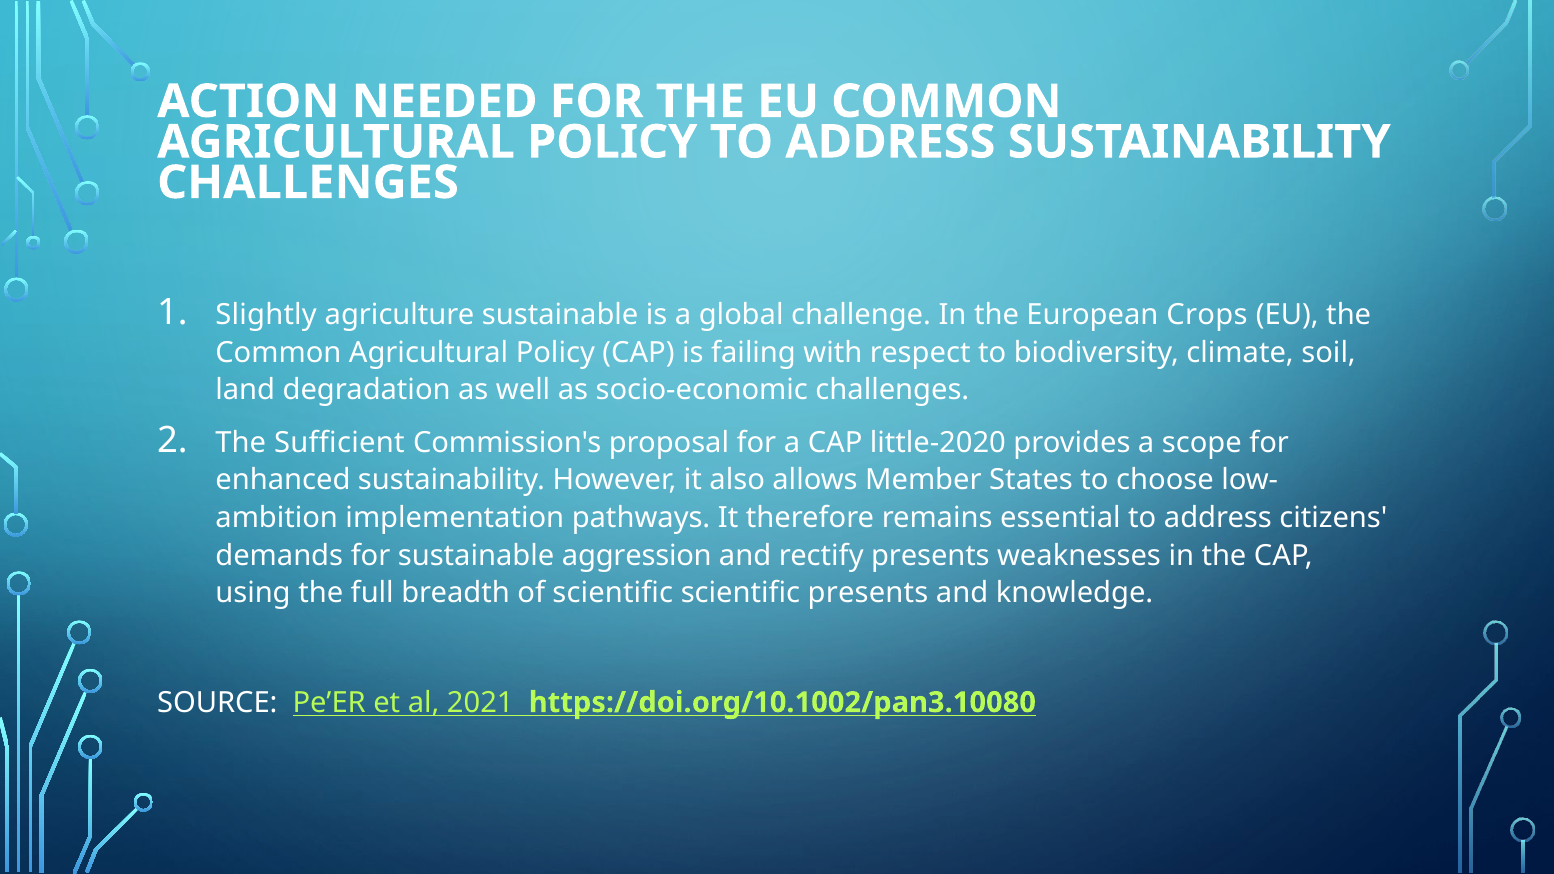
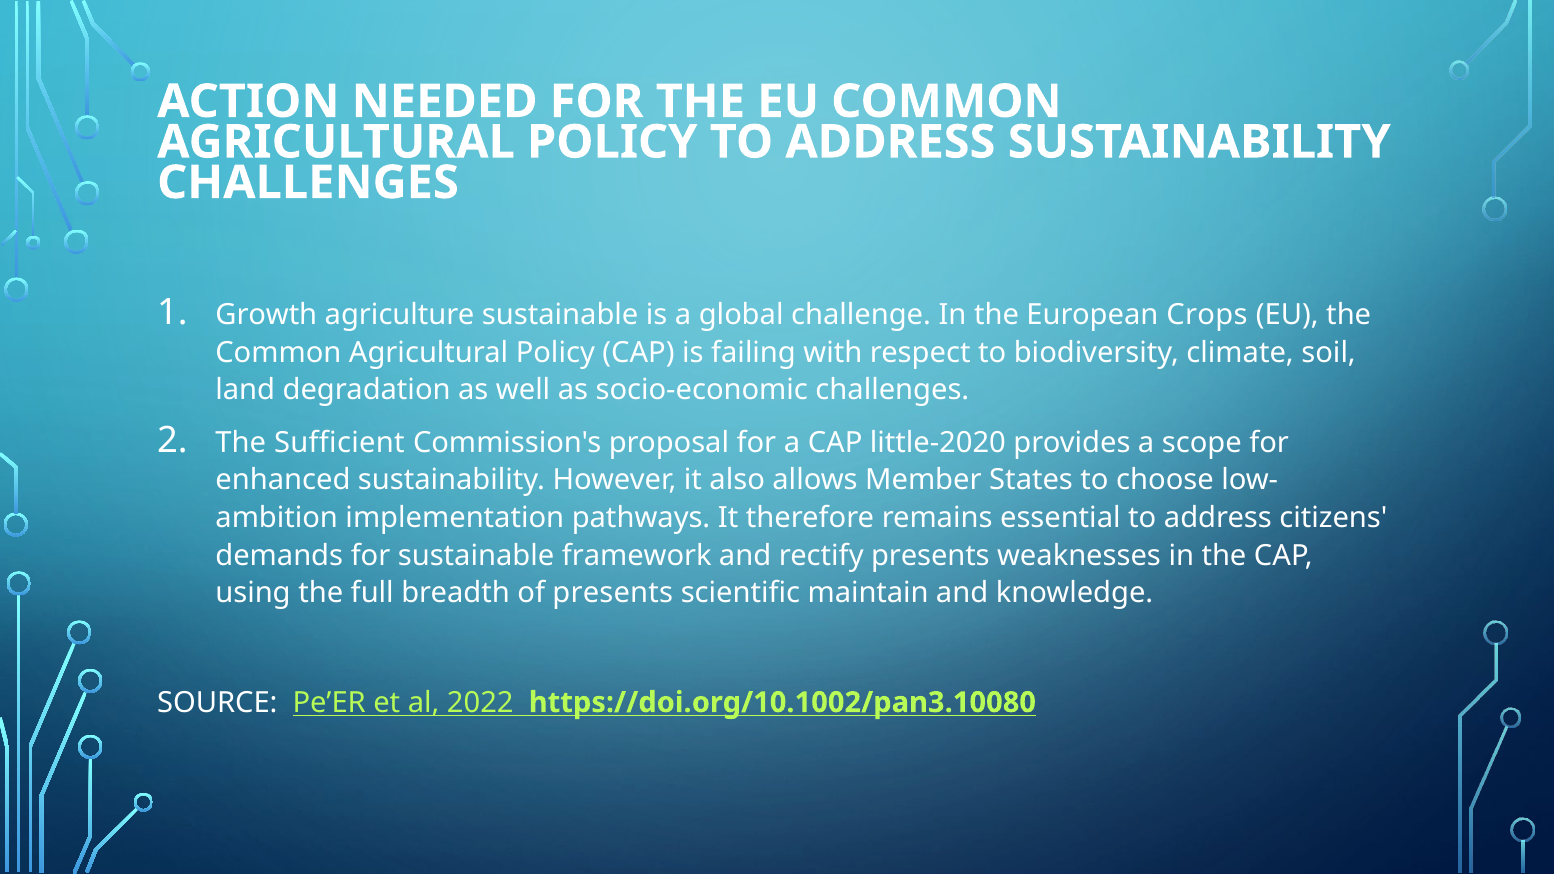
Slightly: Slightly -> Growth (266, 315)
aggression: aggression -> framework (637, 556)
of scientific: scientific -> presents (613, 593)
scientific presents: presents -> maintain (868, 593)
2021: 2021 -> 2022 (480, 703)
